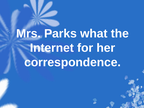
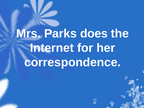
what: what -> does (94, 34)
